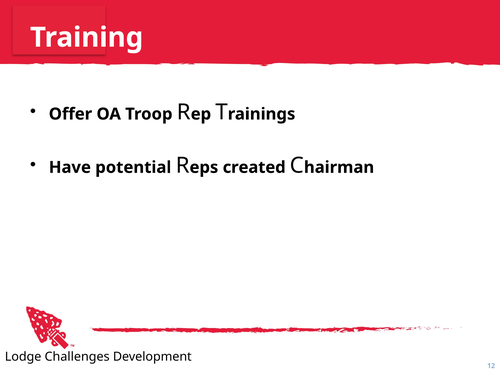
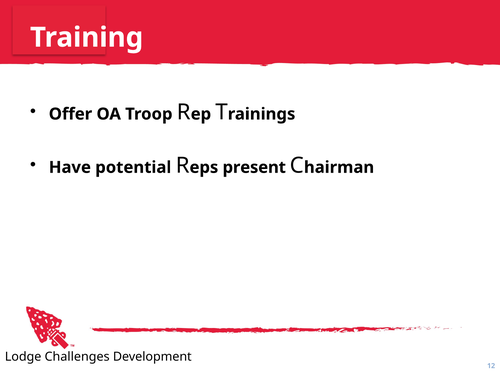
created: created -> present (254, 167)
